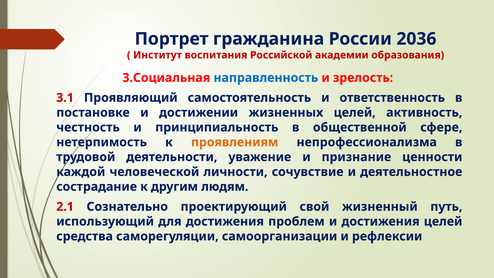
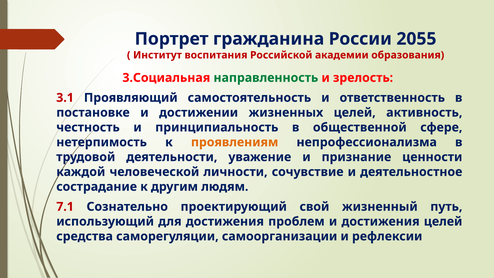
2036: 2036 -> 2055 (416, 39)
направленность colour: blue -> green (266, 78)
2.1: 2.1 -> 7.1 (65, 207)
